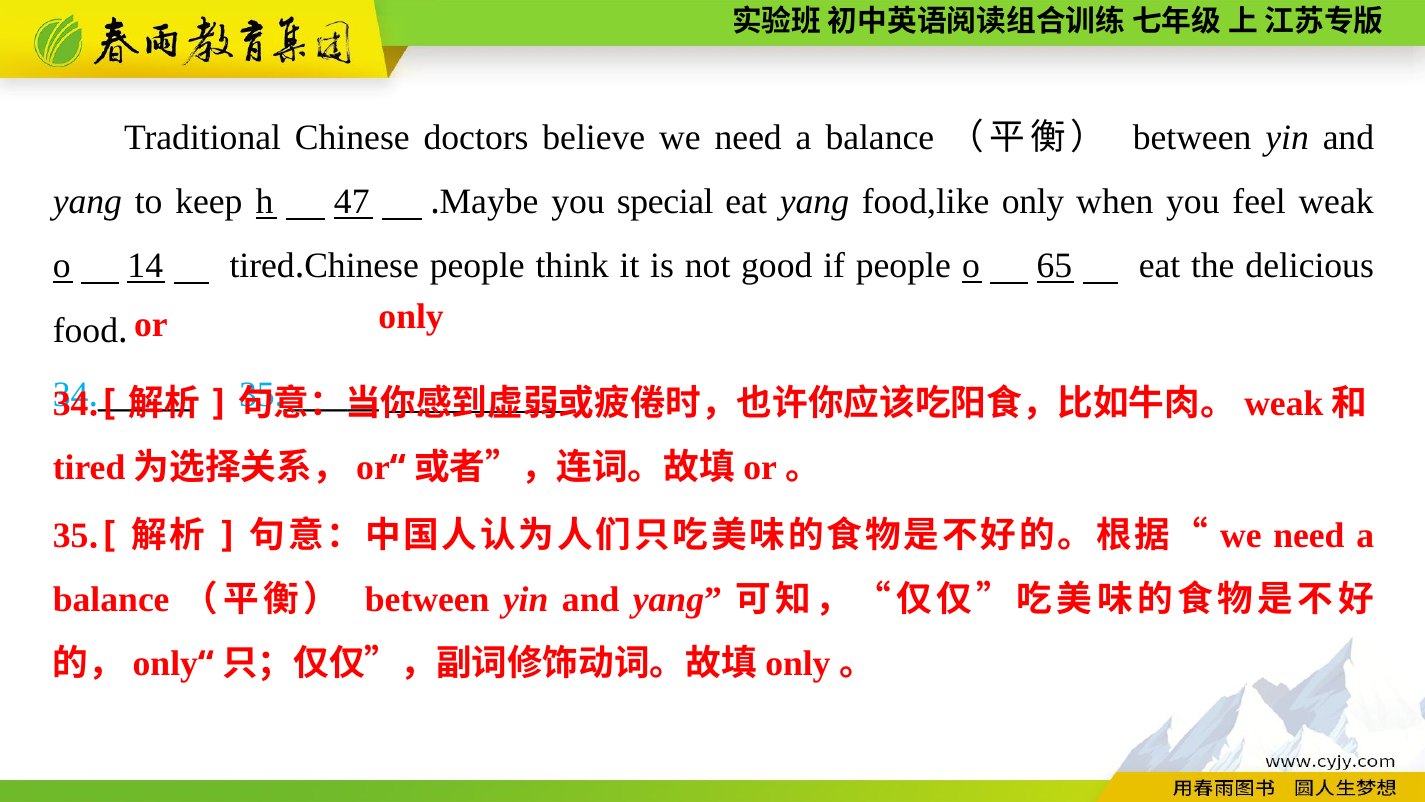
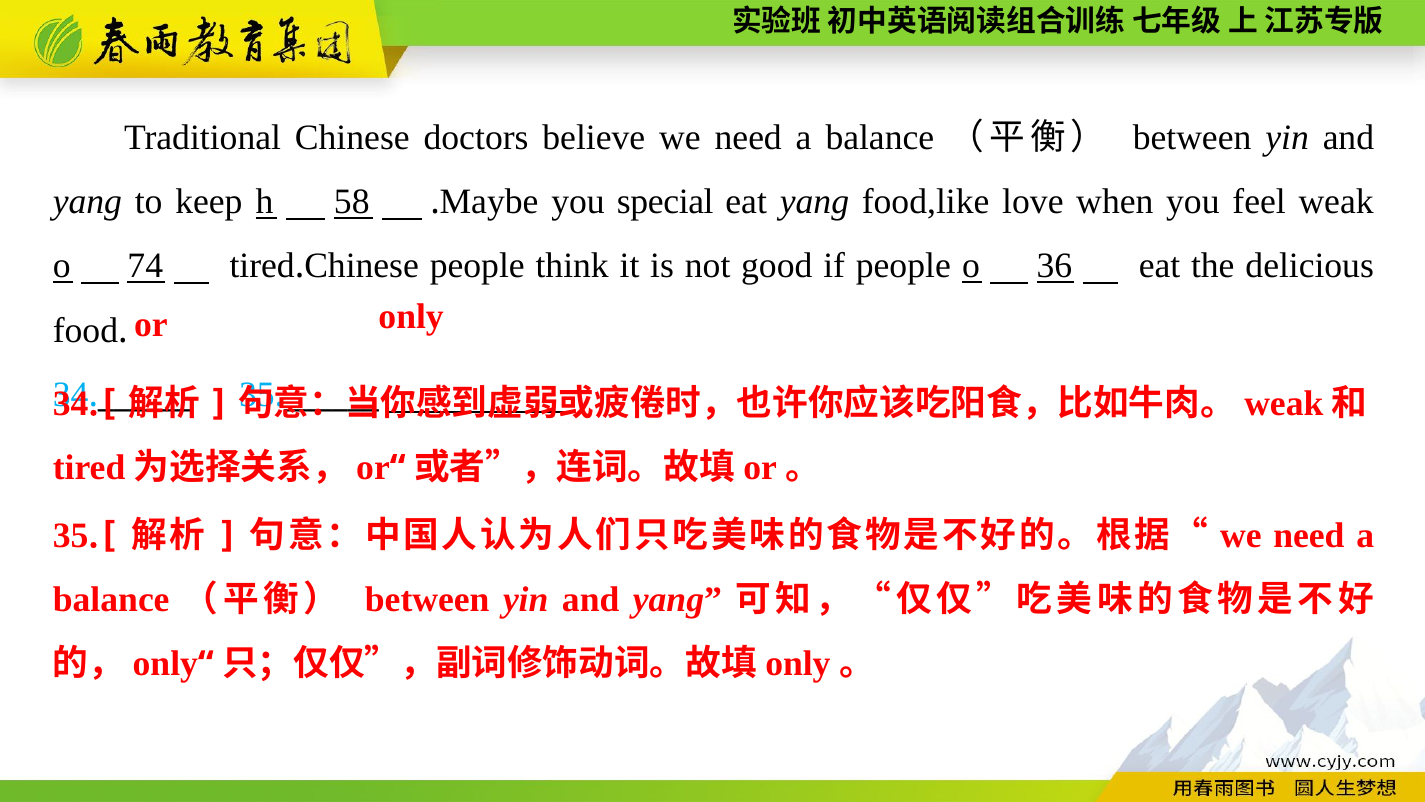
47: 47 -> 58 (352, 202)
food,like only: only -> love (1033, 202)
14: 14 -> 74 (145, 266)
65: 65 -> 36 (1054, 266)
